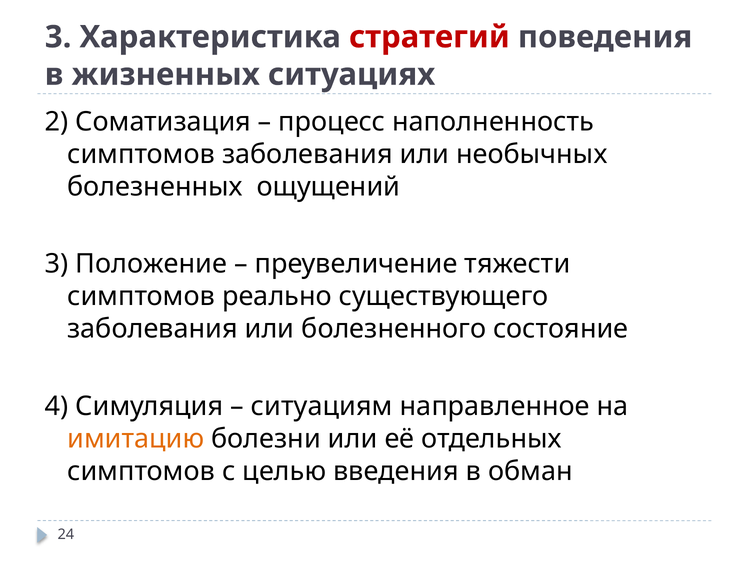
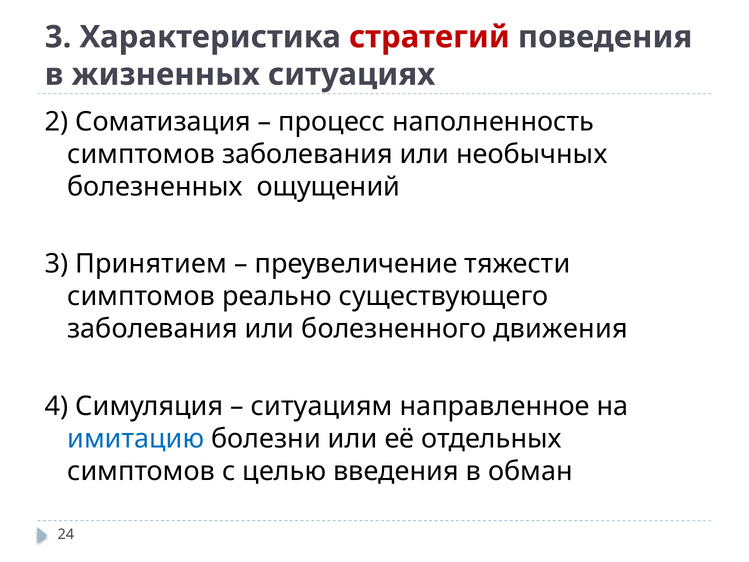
Положение: Положение -> Принятием (151, 264)
состояние: состояние -> движения (561, 329)
имитацию colour: orange -> blue (136, 439)
